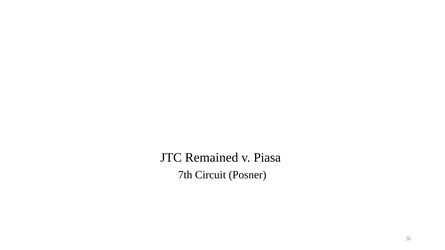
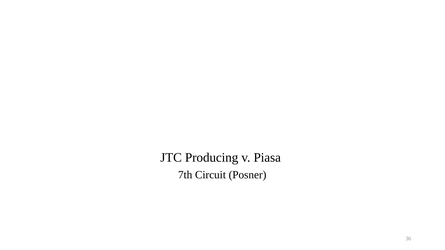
Remained: Remained -> Producing (212, 158)
